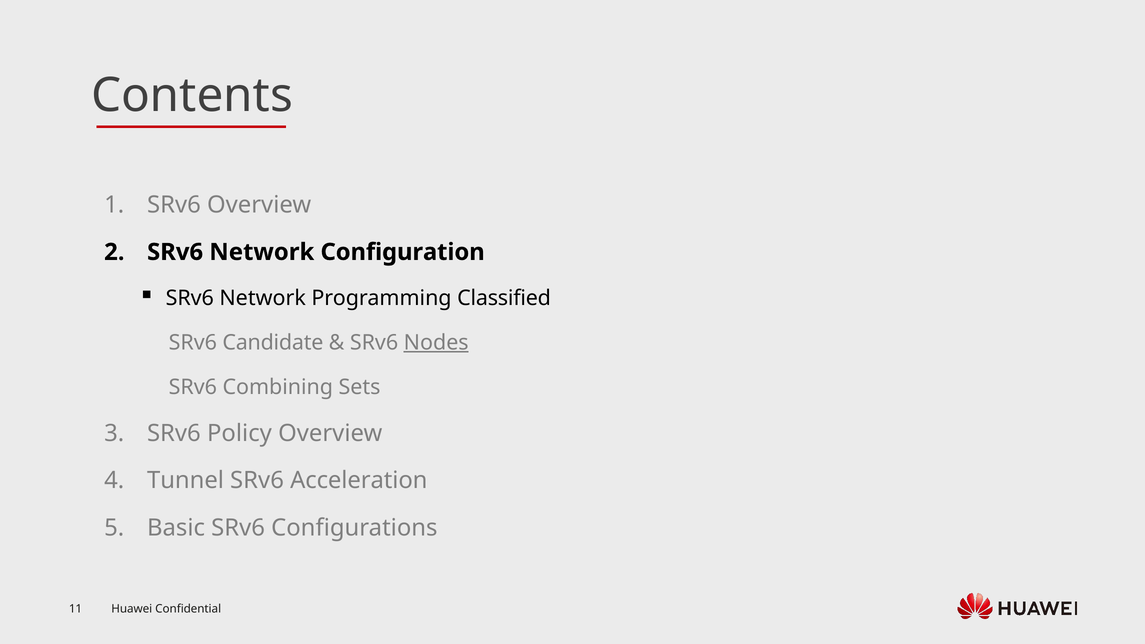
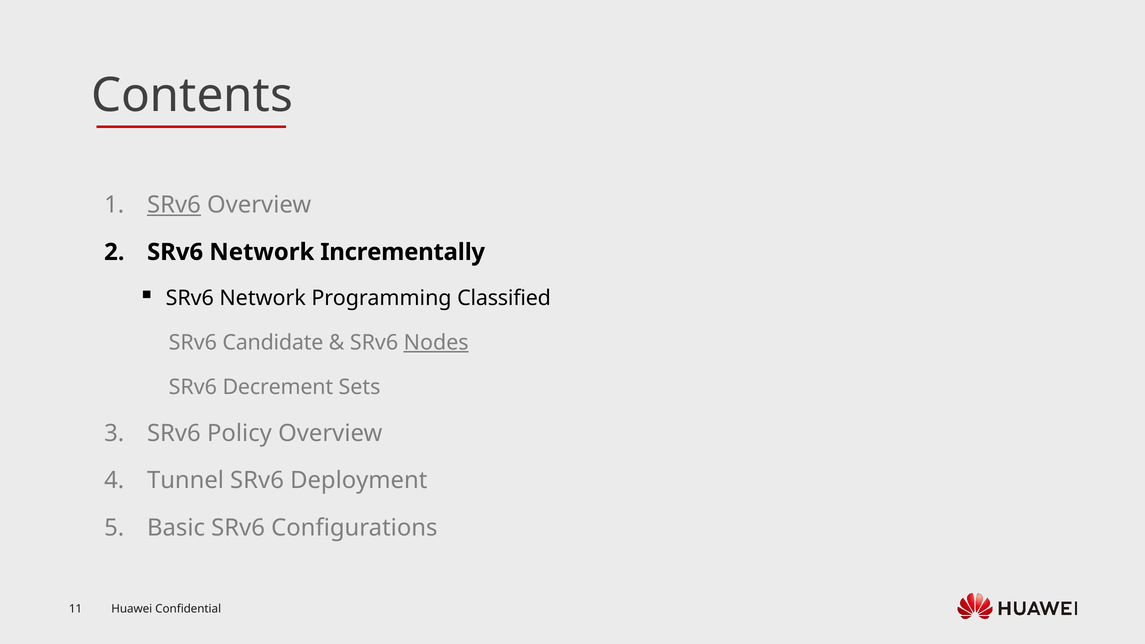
SRv6 underline: none -> present (174, 205)
Configuration: Configuration -> Incrementally (403, 252)
Combining: Combining -> Decrement (278, 387)
Acceleration: Acceleration -> Deployment (359, 480)
